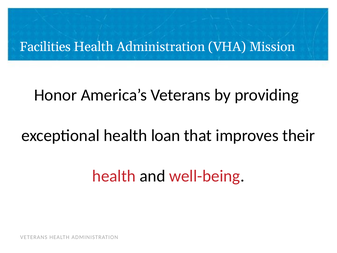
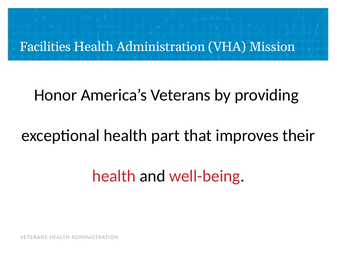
loan: loan -> part (165, 136)
